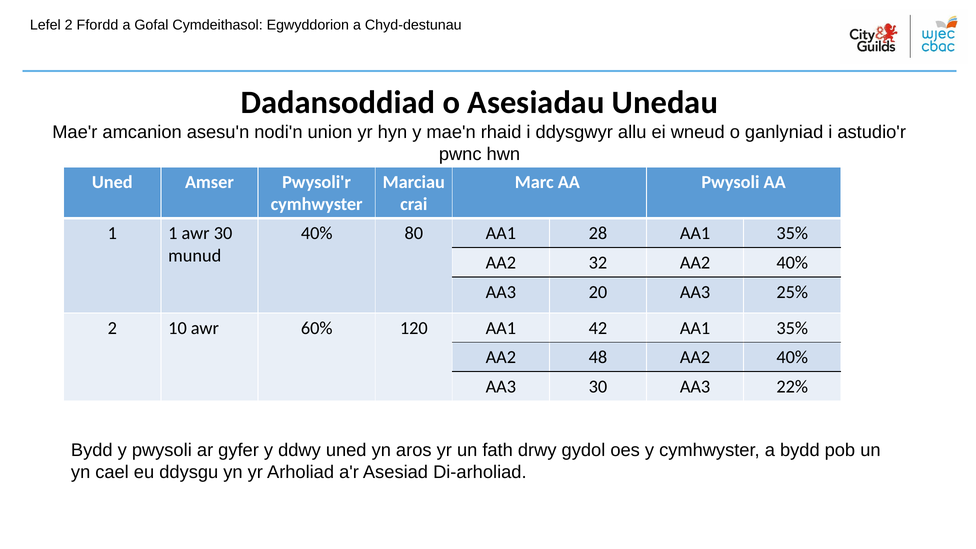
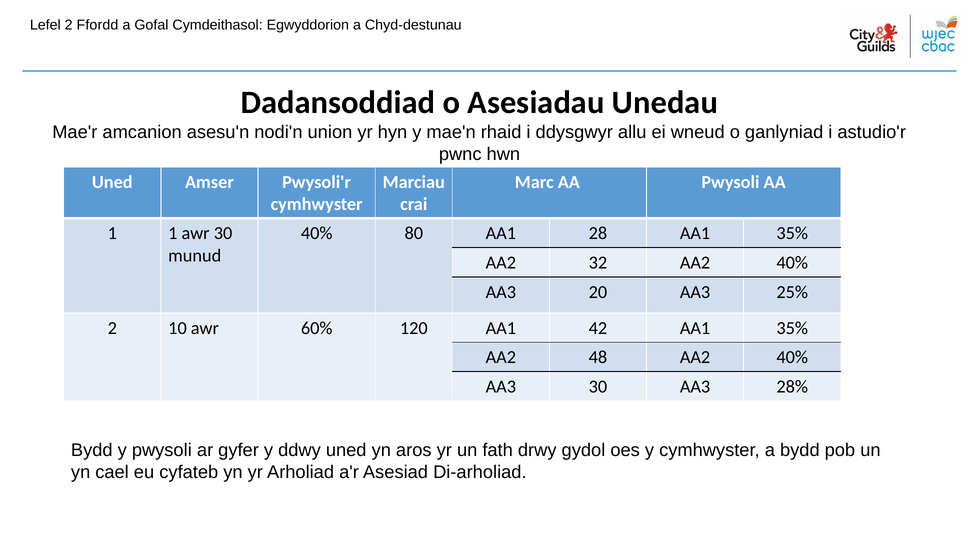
22%: 22% -> 28% (792, 387)
ddysgu: ddysgu -> cyfateb (189, 472)
